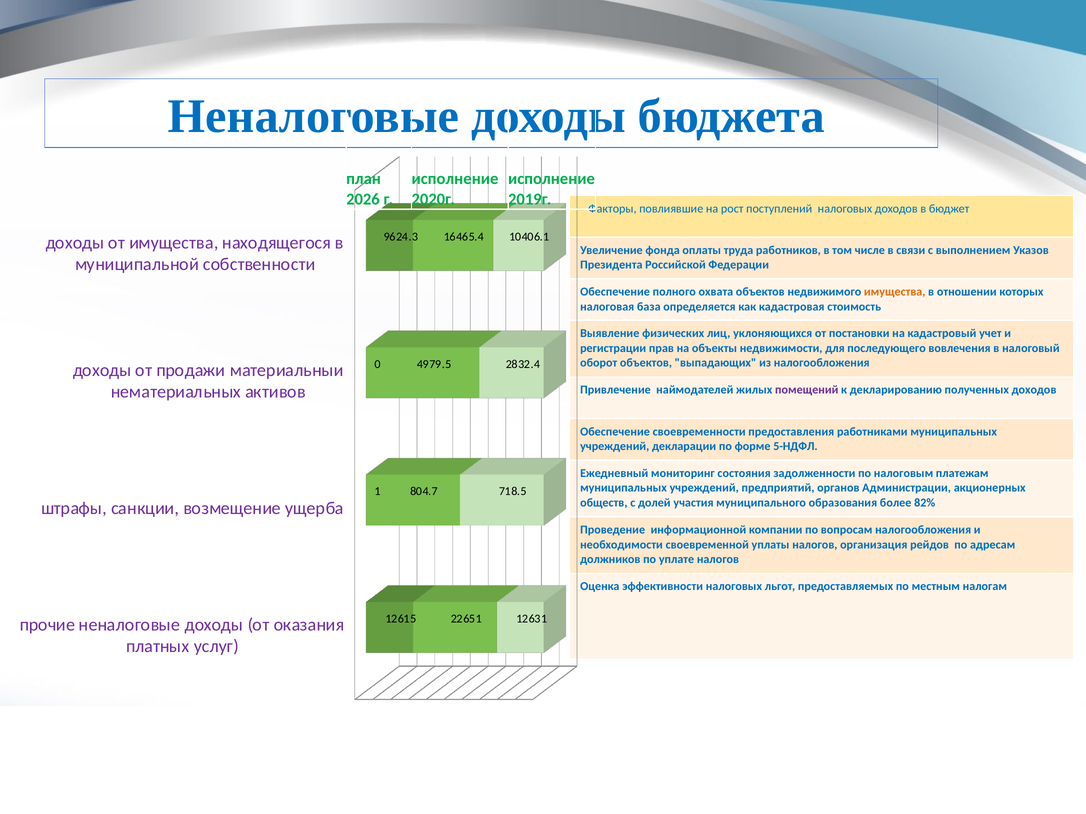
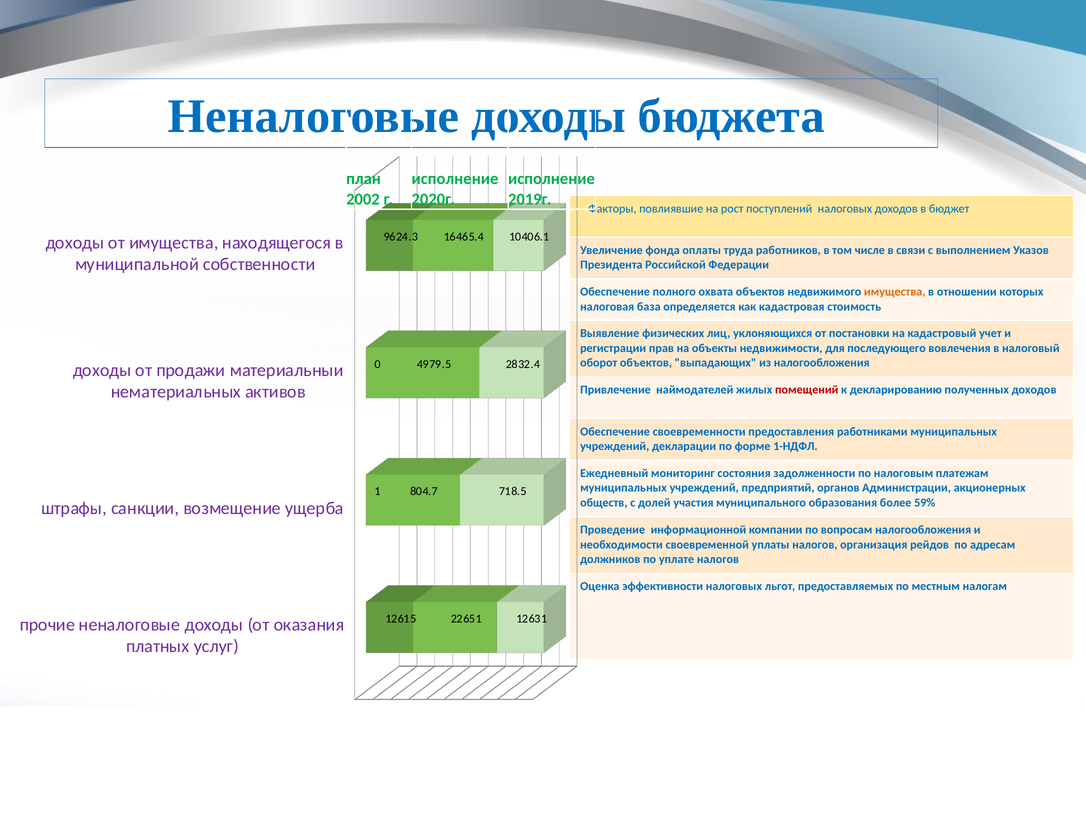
2026: 2026 -> 2002 (363, 199)
помещений colour: purple -> red (807, 390)
5-НДФЛ: 5-НДФЛ -> 1-НДФЛ (795, 447)
82%: 82% -> 59% (925, 503)
